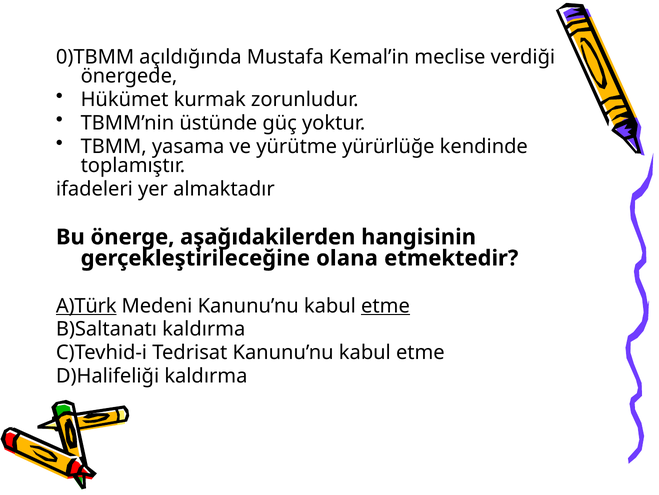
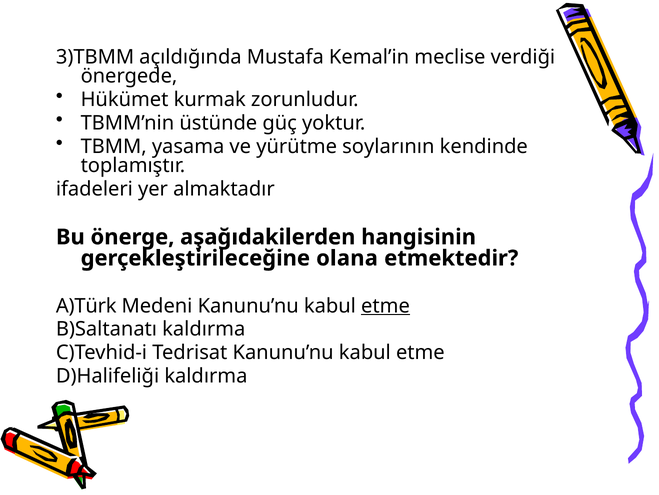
0)TBMM: 0)TBMM -> 3)TBMM (95, 57)
yürürlüğe: yürürlüğe -> soylarının (388, 146)
A)Türk underline: present -> none (86, 305)
